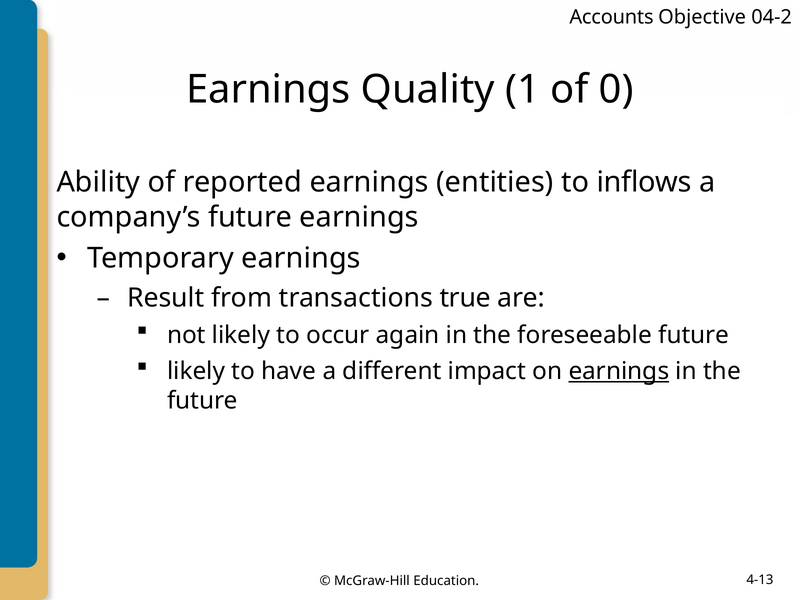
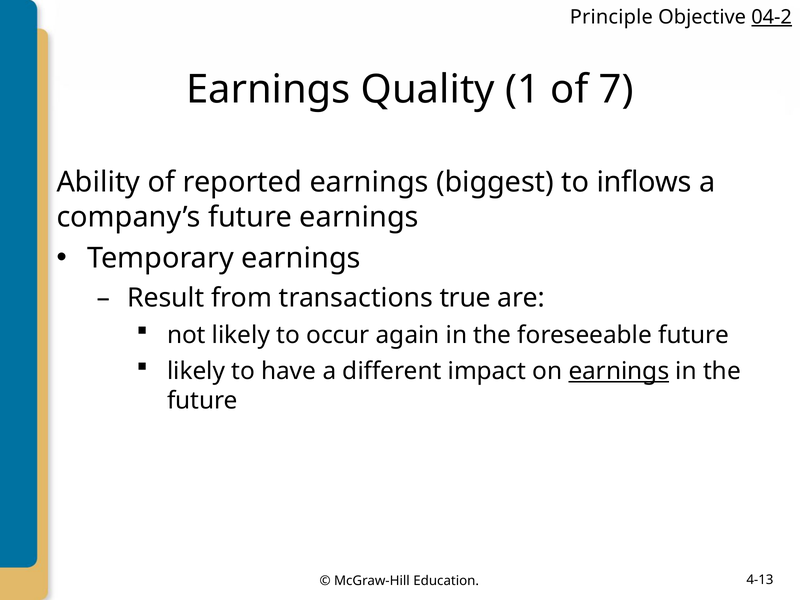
Accounts: Accounts -> Principle (611, 17)
04-2 underline: none -> present (772, 17)
0: 0 -> 7 (616, 90)
entities: entities -> biggest (495, 182)
